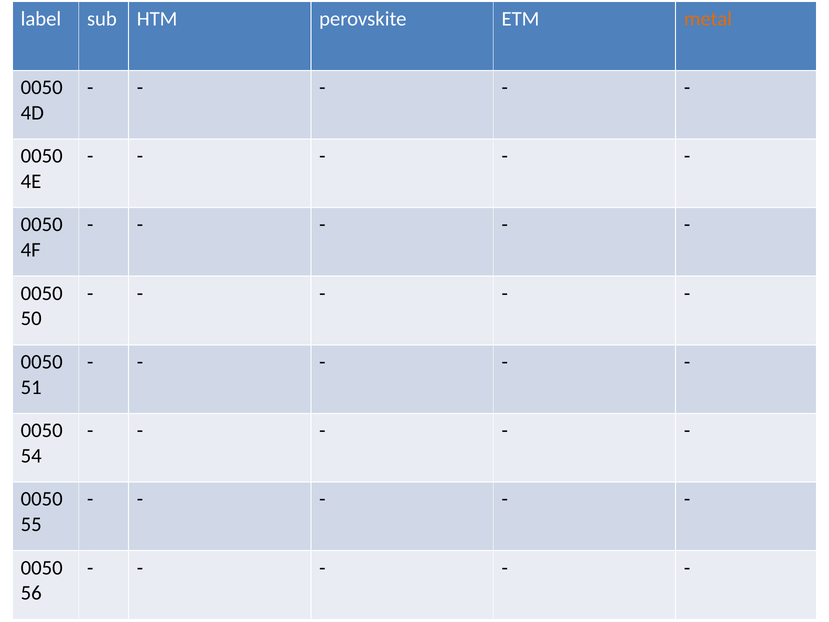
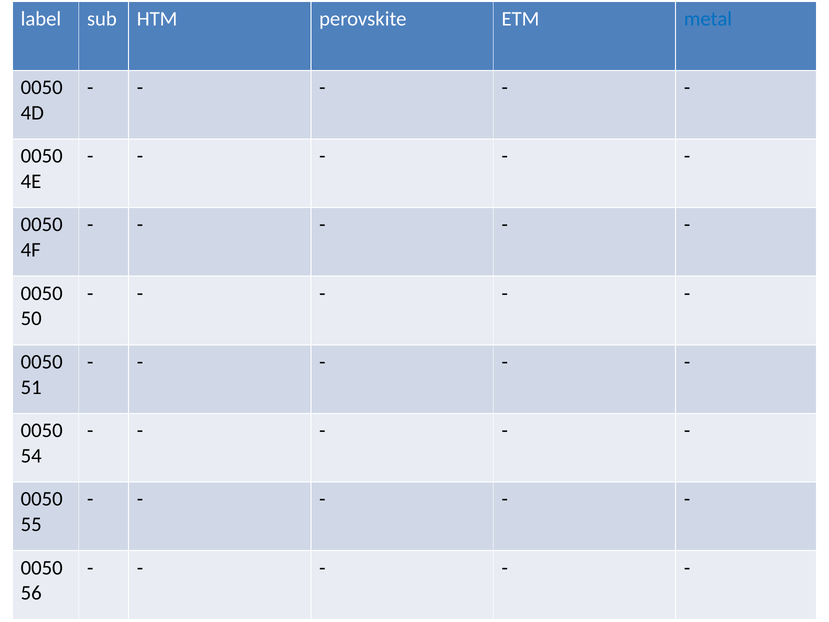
metal colour: orange -> blue (708, 19)
